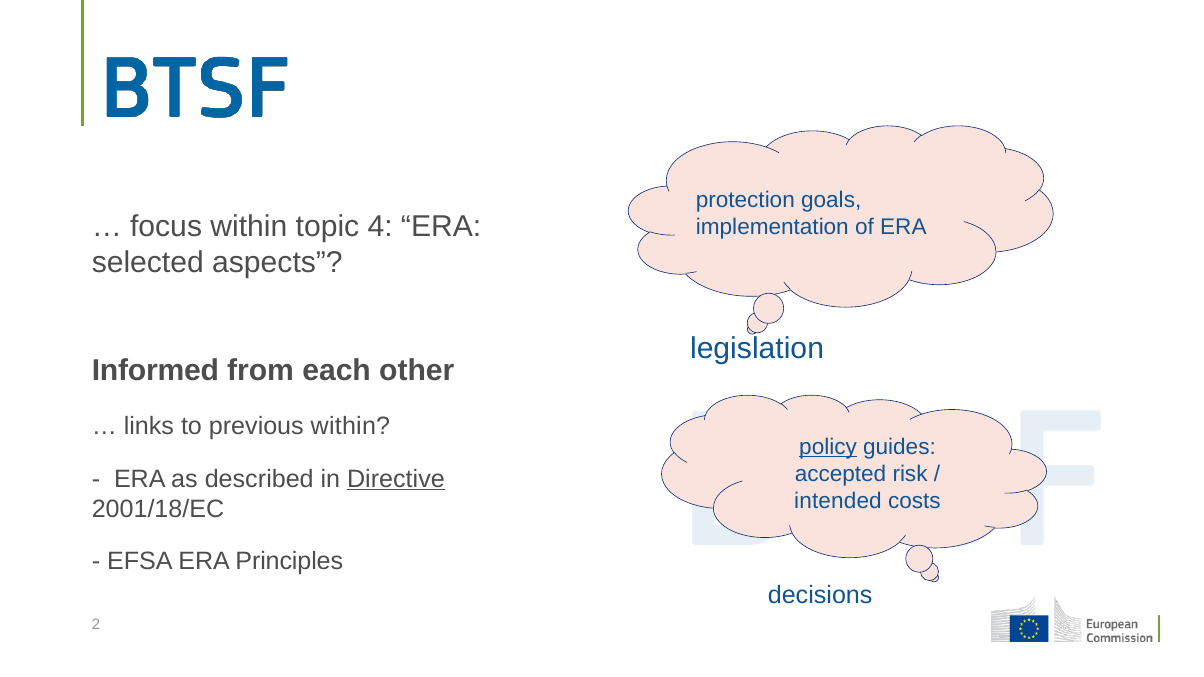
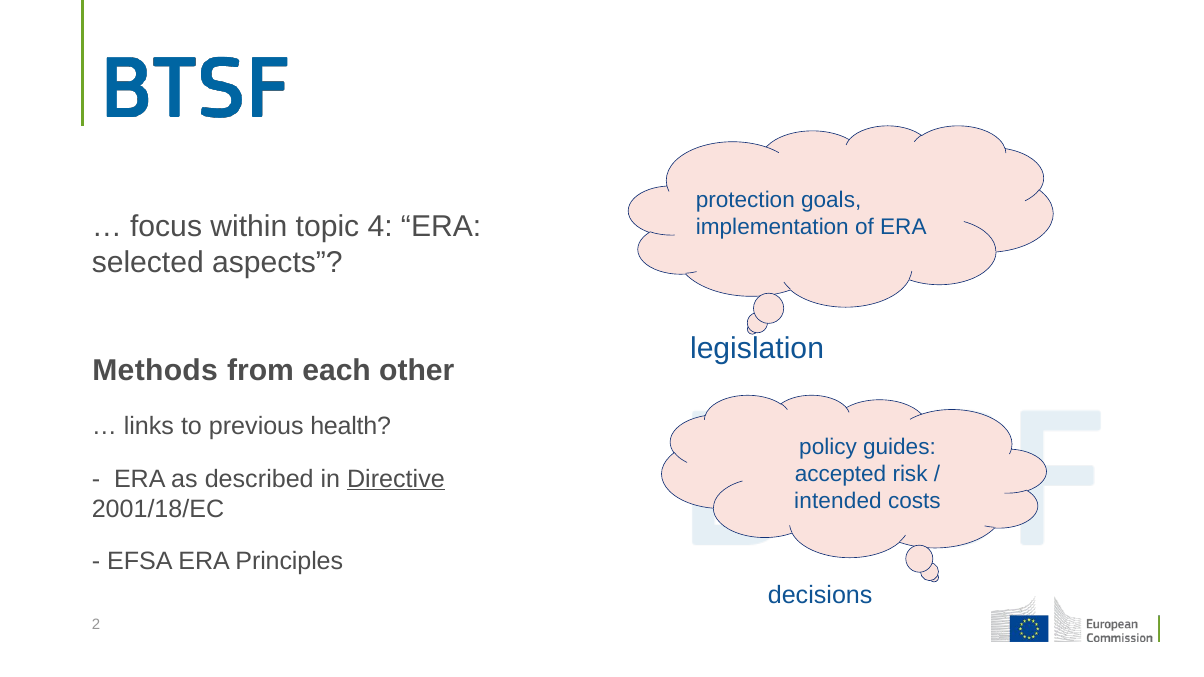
Informed: Informed -> Methods (155, 371)
previous within: within -> health (351, 426)
policy underline: present -> none (828, 447)
